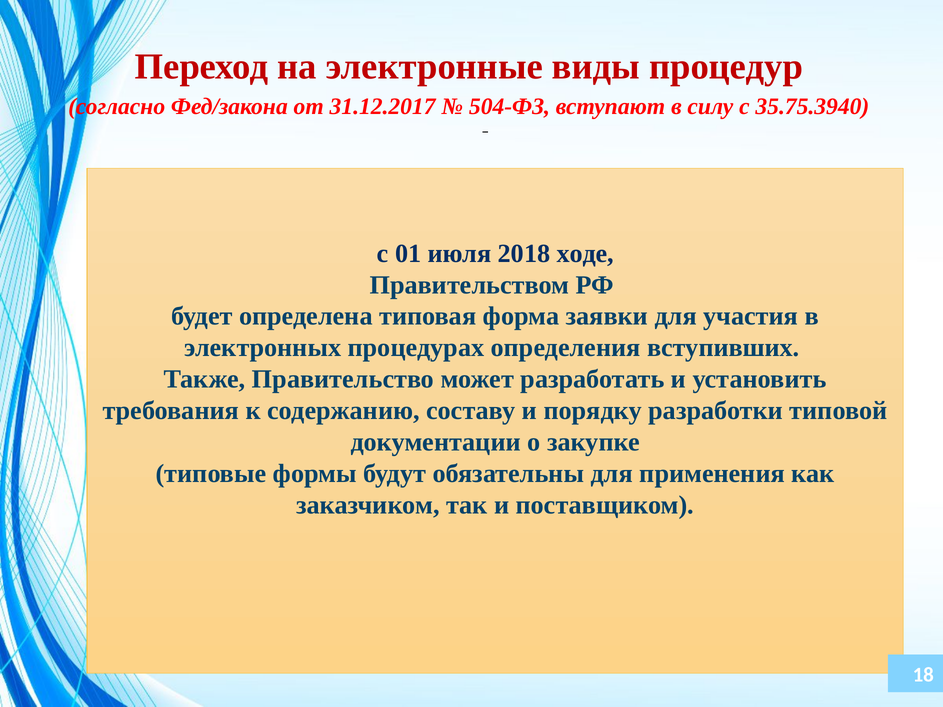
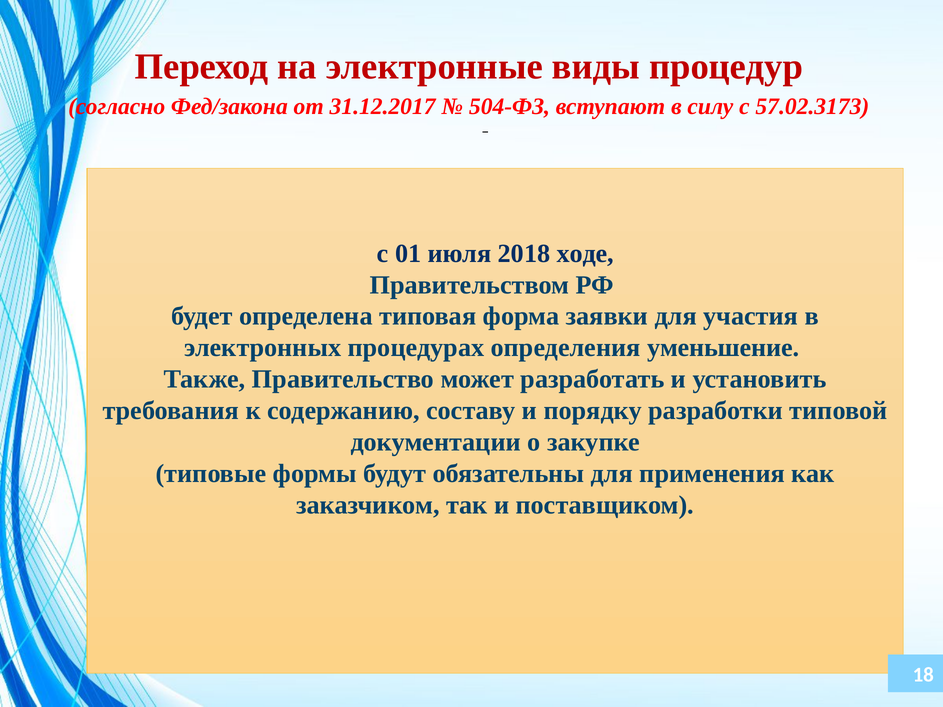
35.75.3940: 35.75.3940 -> 57.02.3173 (812, 106)
вступивших: вступивших -> уменьшение (723, 348)
